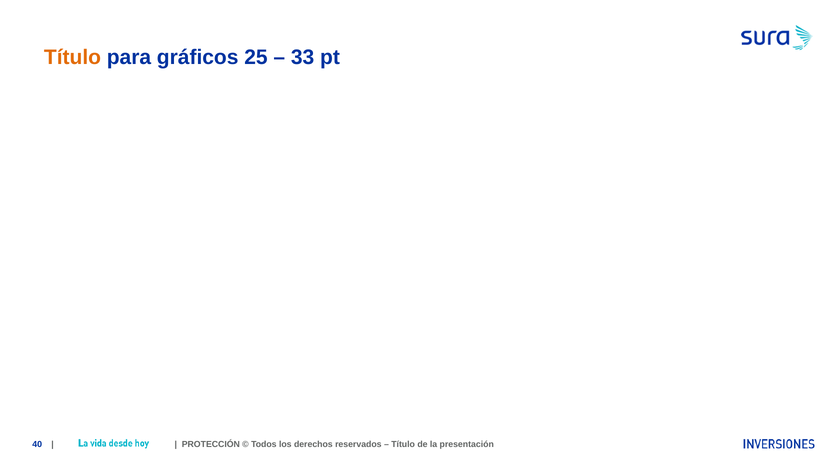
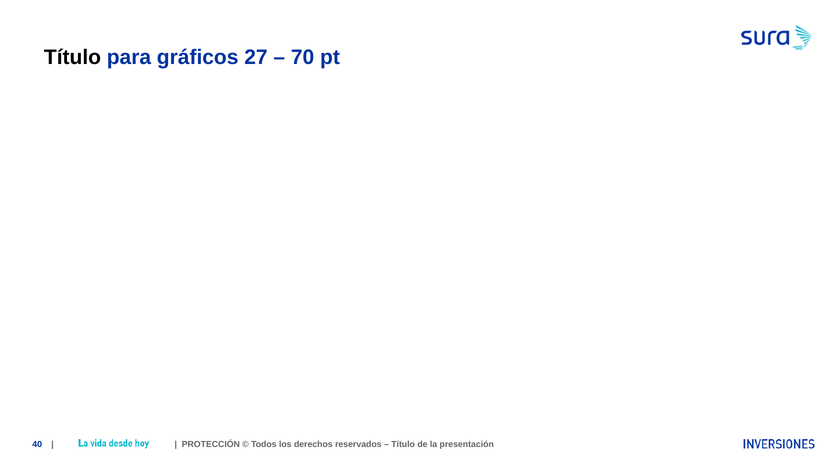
Título colour: orange -> black (72, 57)
25: 25 -> 27 (256, 57)
33: 33 -> 70 (303, 57)
